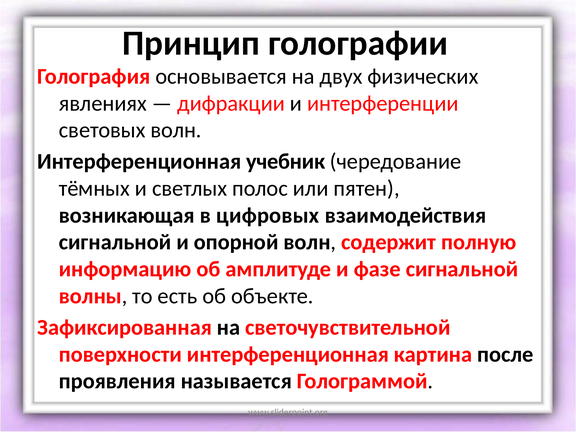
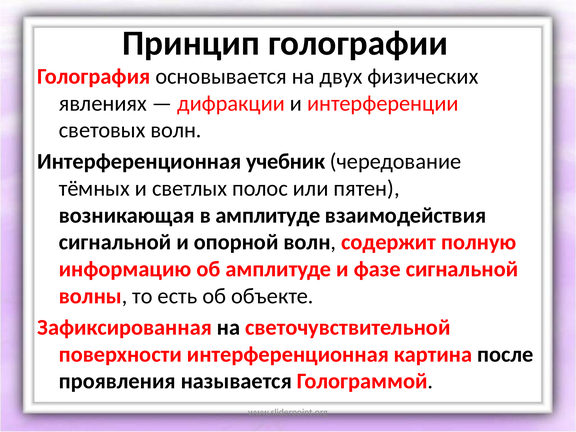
в цифровых: цифровых -> амплитуде (268, 215)
